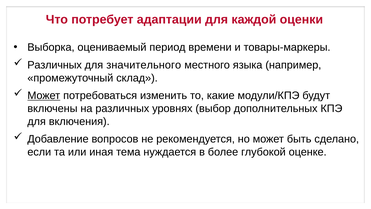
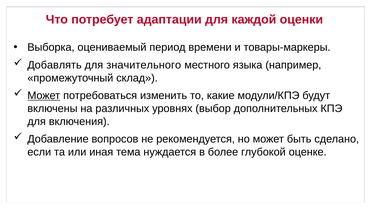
Различных: Различных -> Добавлять (55, 65)
